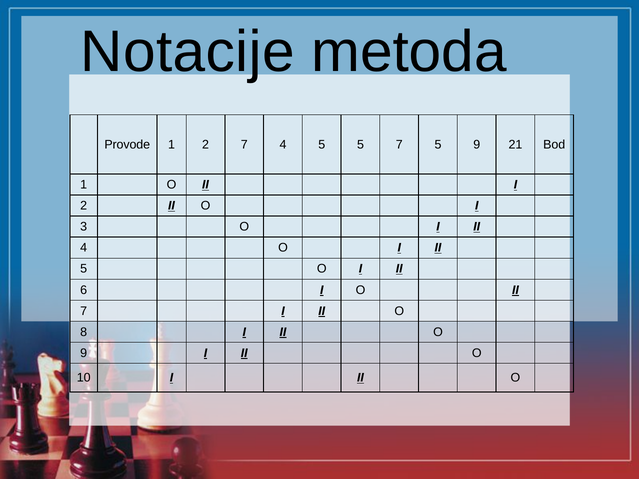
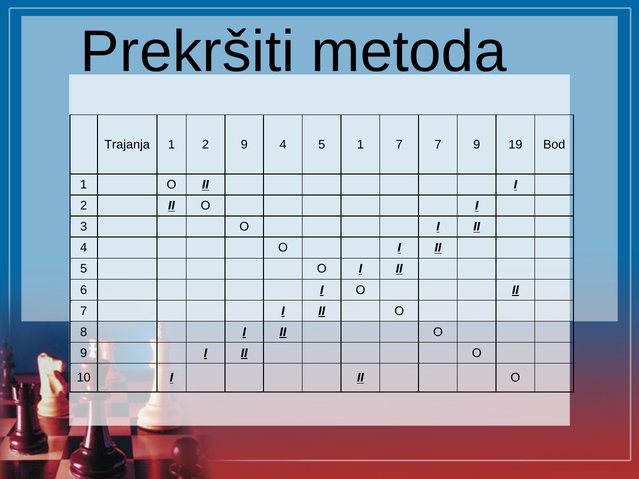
Notacije: Notacije -> Prekršiti (188, 52)
Provode: Provode -> Trajanja (127, 145)
2 7: 7 -> 9 (244, 145)
5 5: 5 -> 1 (360, 145)
7 5: 5 -> 7 (438, 145)
21: 21 -> 19 (515, 145)
